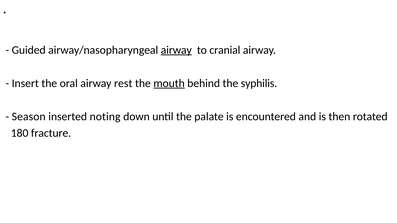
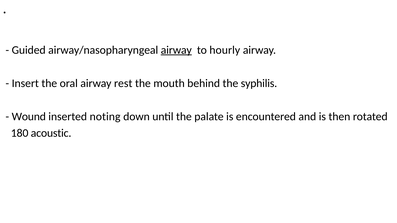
cranial: cranial -> hourly (225, 50)
mouth underline: present -> none (169, 83)
Season: Season -> Wound (29, 117)
fracture: fracture -> acoustic (51, 133)
